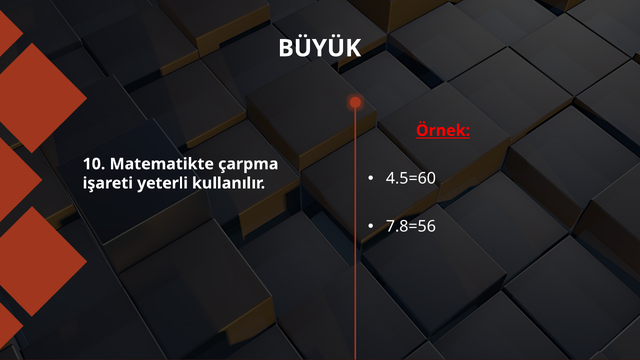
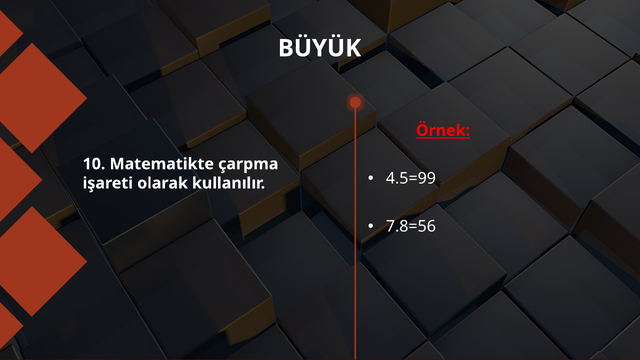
4.5=60: 4.5=60 -> 4.5=99 (411, 178)
yeterli: yeterli -> olarak (163, 183)
